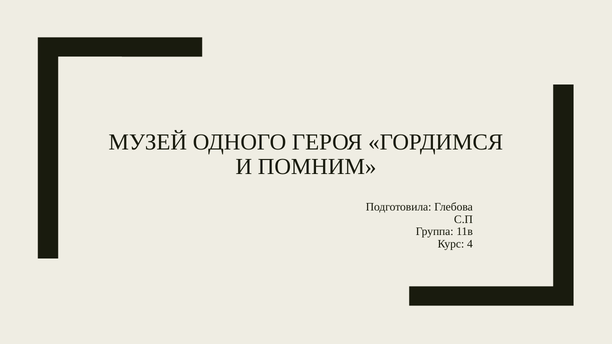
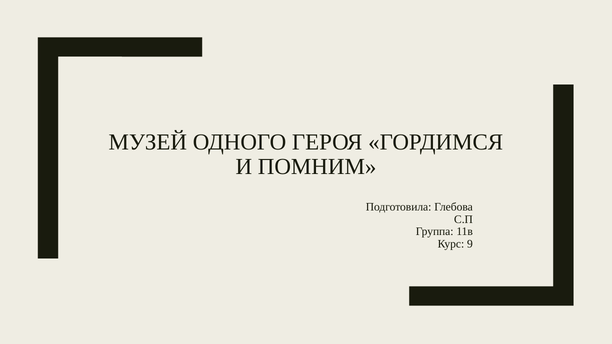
4: 4 -> 9 (470, 244)
